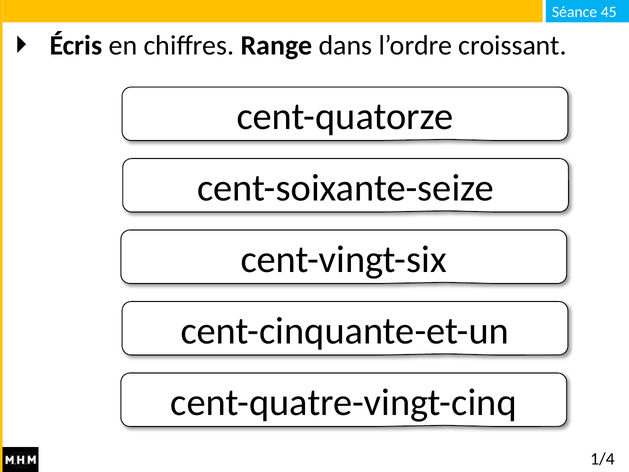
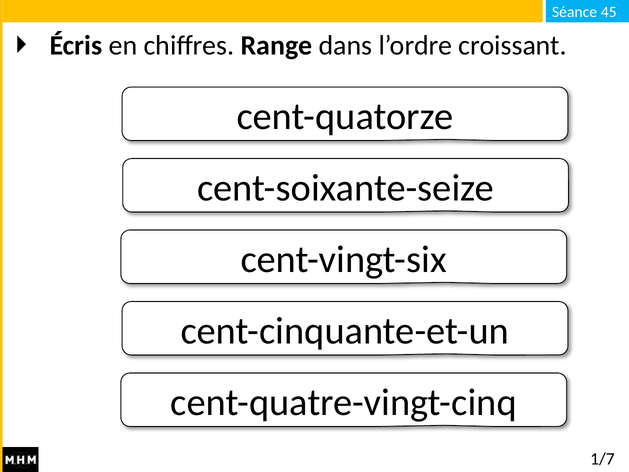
1/4: 1/4 -> 1/7 (602, 459)
